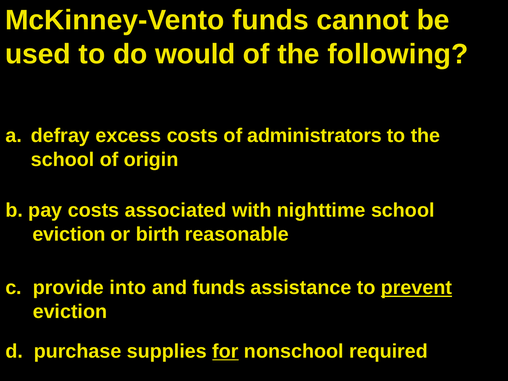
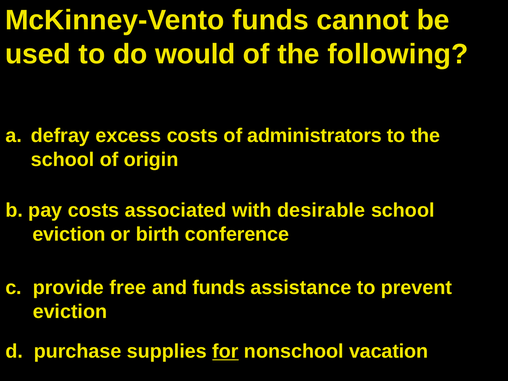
nighttime: nighttime -> desirable (321, 210)
reasonable: reasonable -> conference (237, 234)
into: into -> free (128, 288)
prevent underline: present -> none (416, 288)
required: required -> vacation (389, 351)
